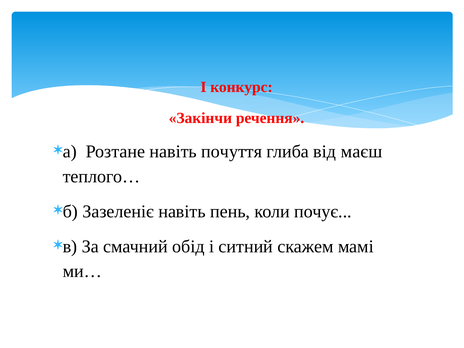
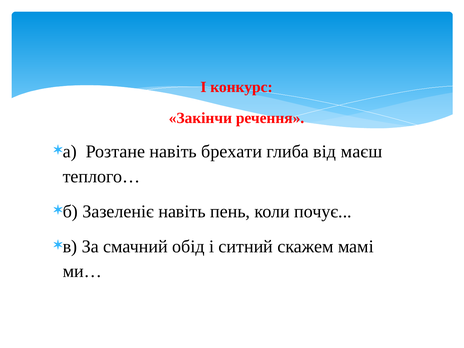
почуття: почуття -> брехати (232, 152)
